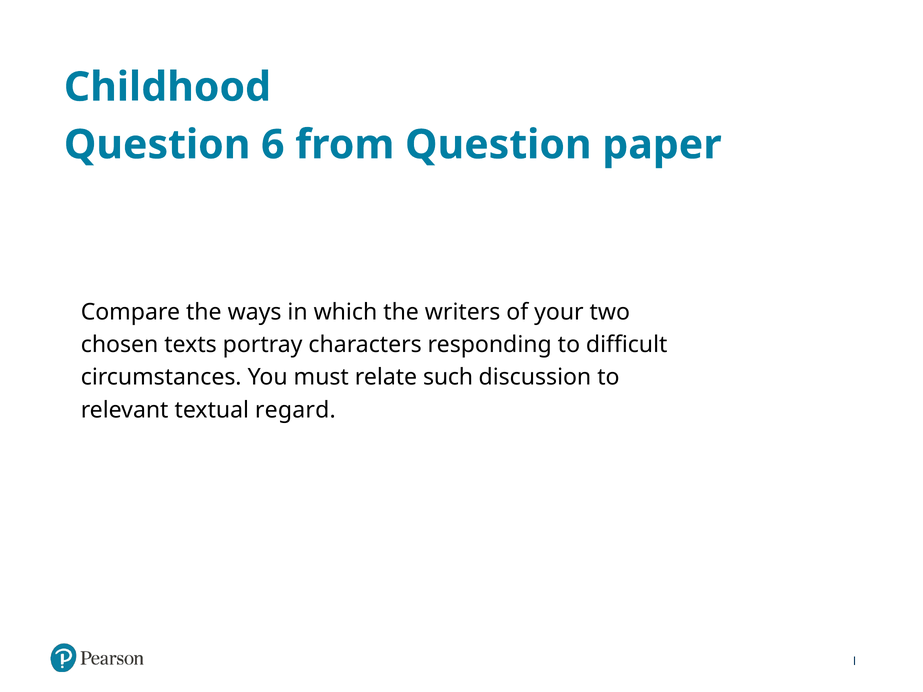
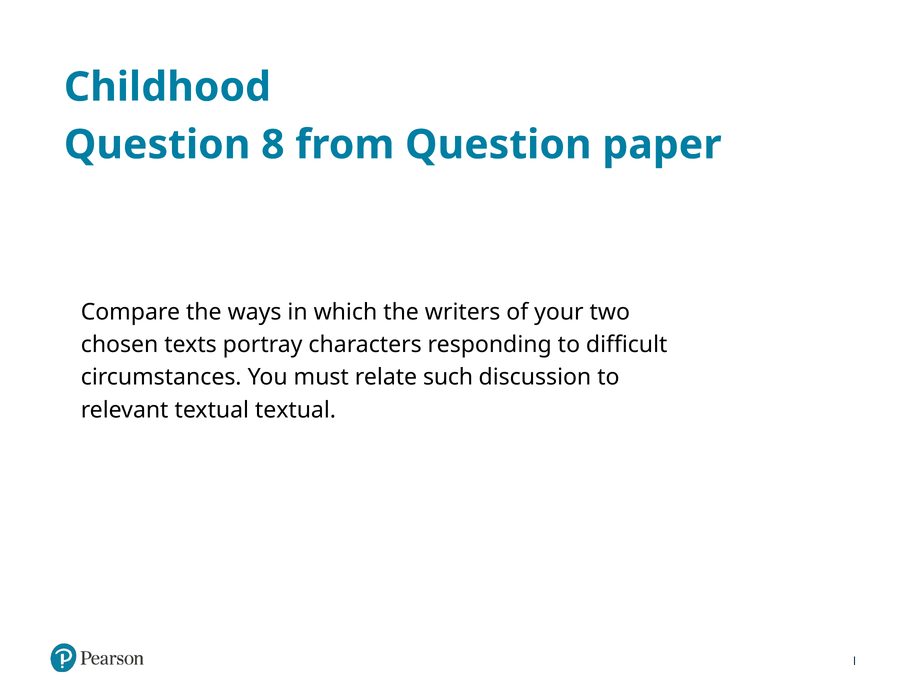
6: 6 -> 8 (273, 145)
textual regard: regard -> textual (295, 410)
